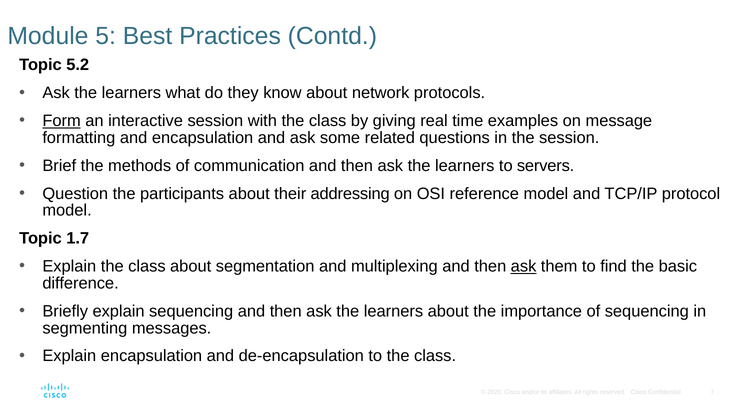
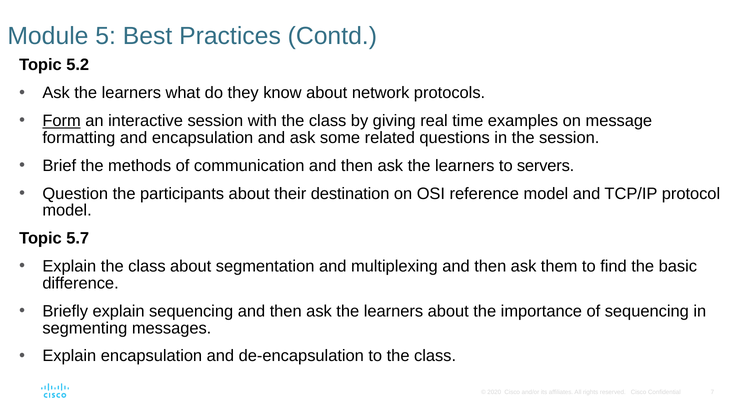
addressing: addressing -> destination (350, 193)
1.7: 1.7 -> 5.7 (78, 238)
ask underline: present -> none (524, 266)
